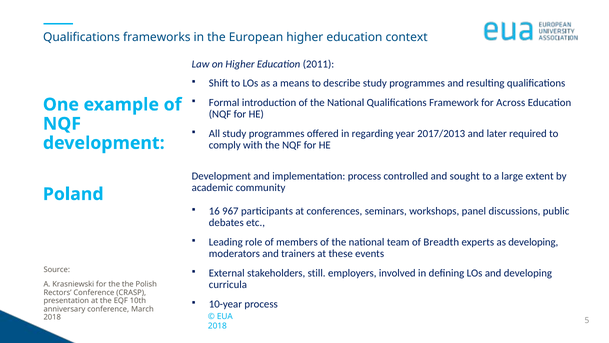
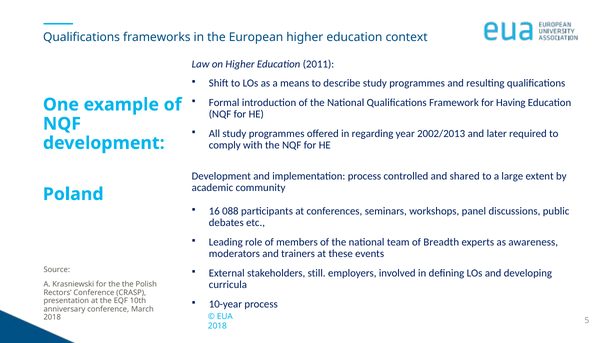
Across: Across -> Having (511, 103)
2017/2013: 2017/2013 -> 2002/2013 (441, 133)
sought: sought -> shared (465, 176)
967: 967 -> 088 (230, 211)
as developing: developing -> awareness (533, 242)
